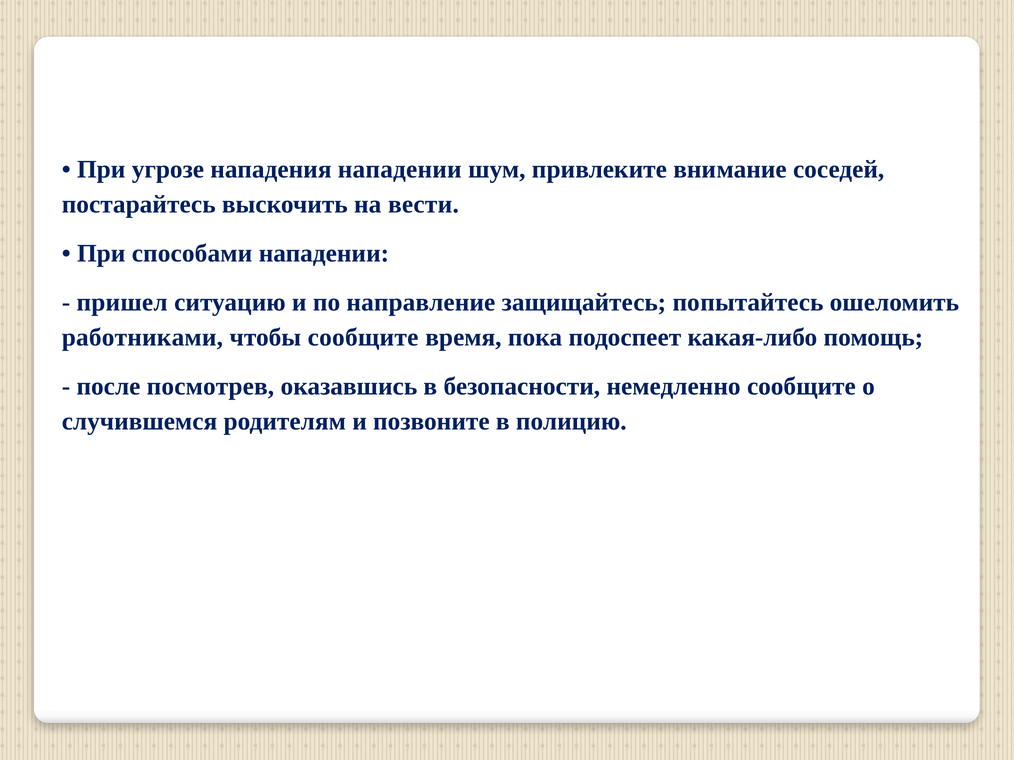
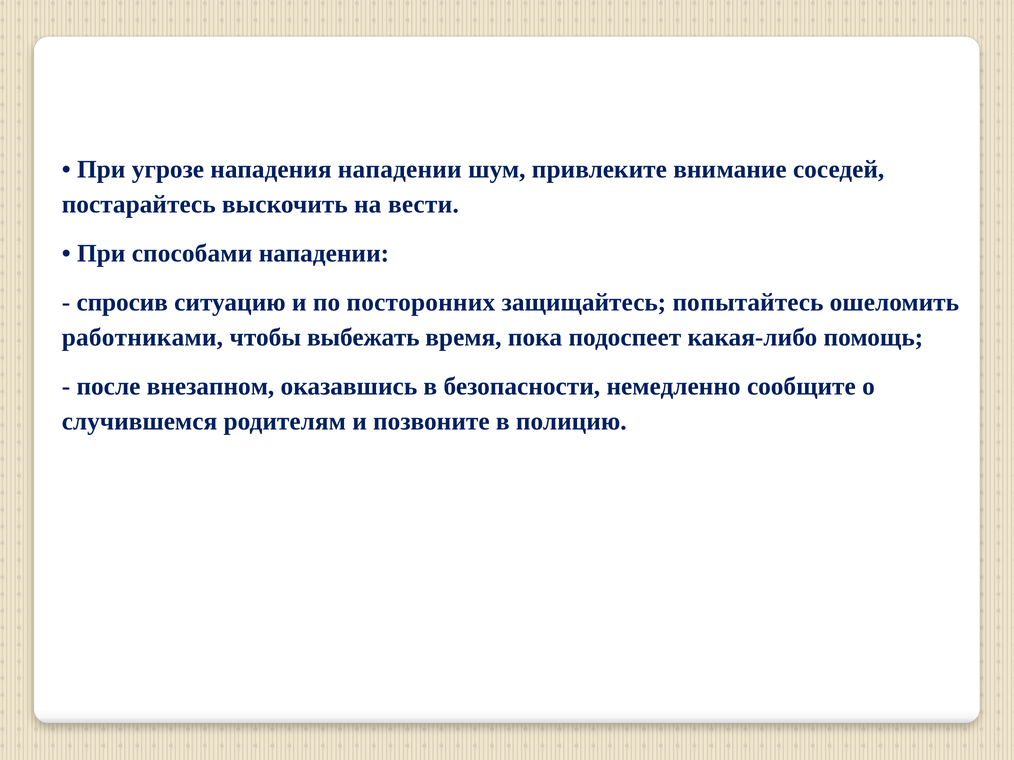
пришел: пришел -> спросив (122, 303)
направление: направление -> посторонних (421, 303)
чтобы сообщите: сообщите -> выбежать (363, 338)
посмотрев: посмотрев -> внезапном (211, 387)
